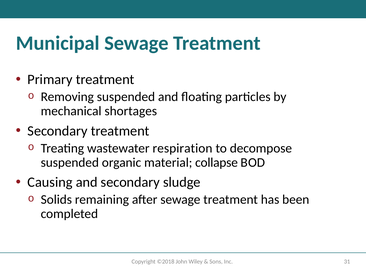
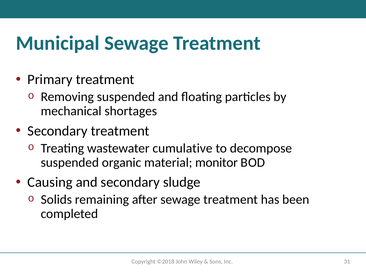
respiration: respiration -> cumulative (183, 148)
collapse: collapse -> monitor (216, 163)
